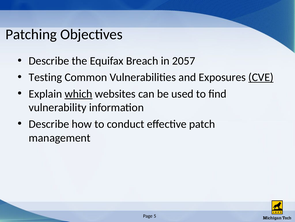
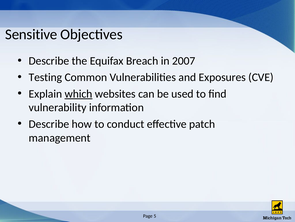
Patching: Patching -> Sensitive (31, 34)
2057: 2057 -> 2007 (184, 61)
CVE underline: present -> none (261, 77)
